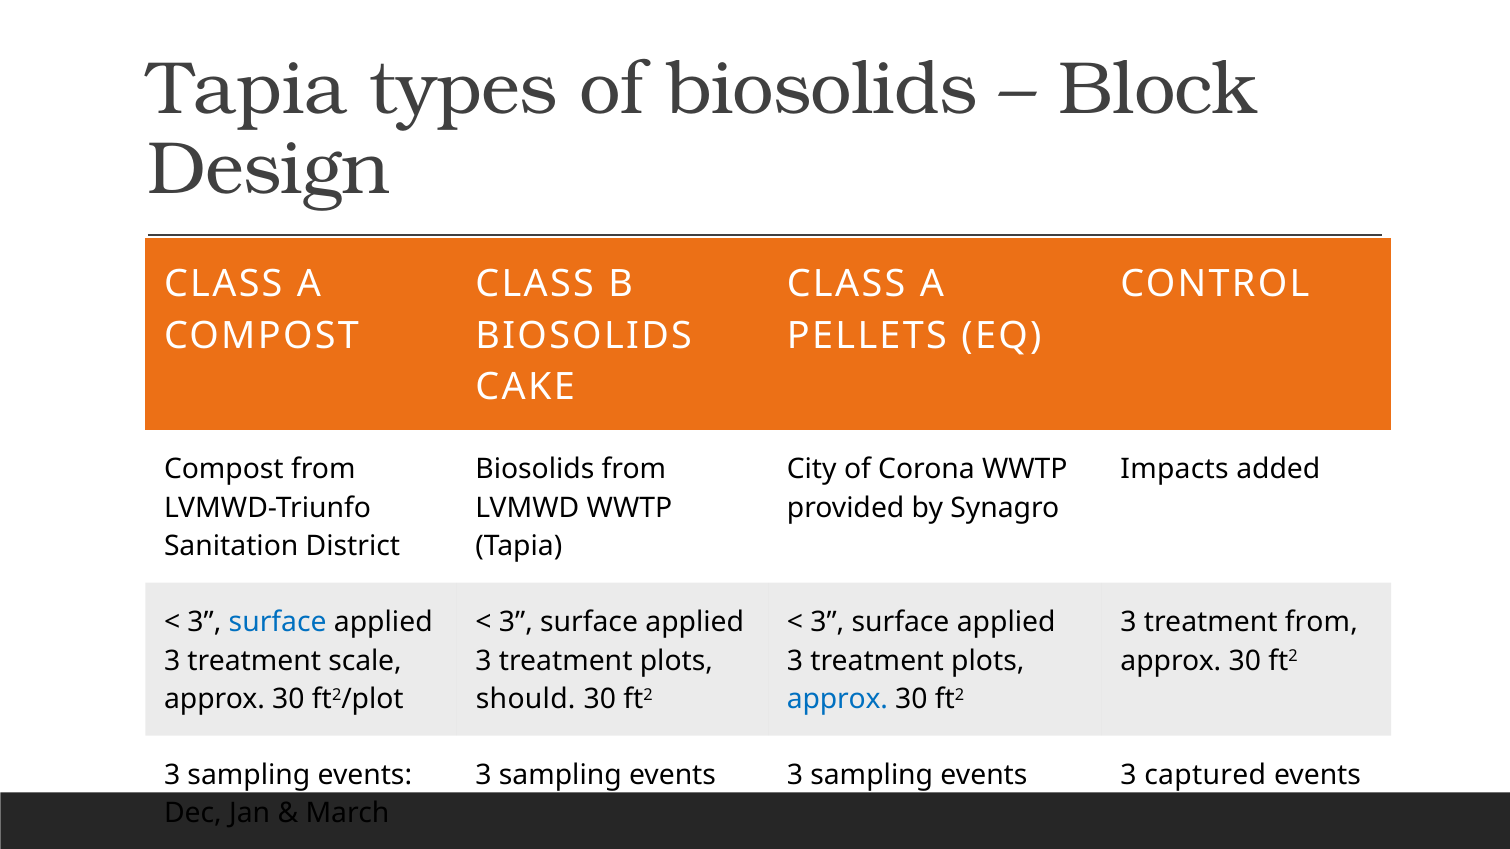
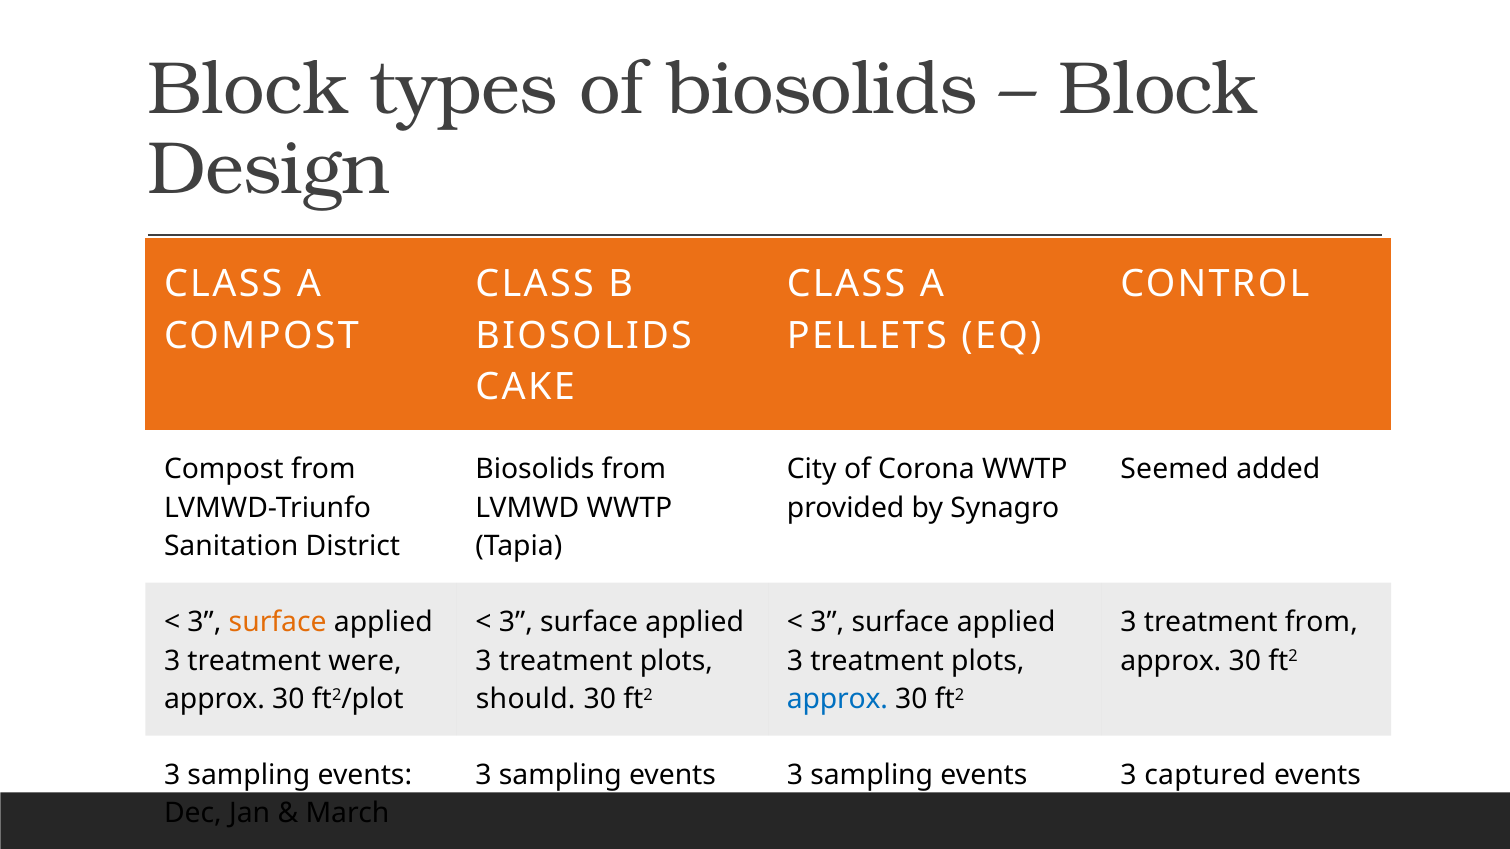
Tapia: Tapia -> Block (248, 89)
Impacts: Impacts -> Seemed (1175, 470)
surface colour: blue -> orange (278, 622)
scale: scale -> were (365, 661)
